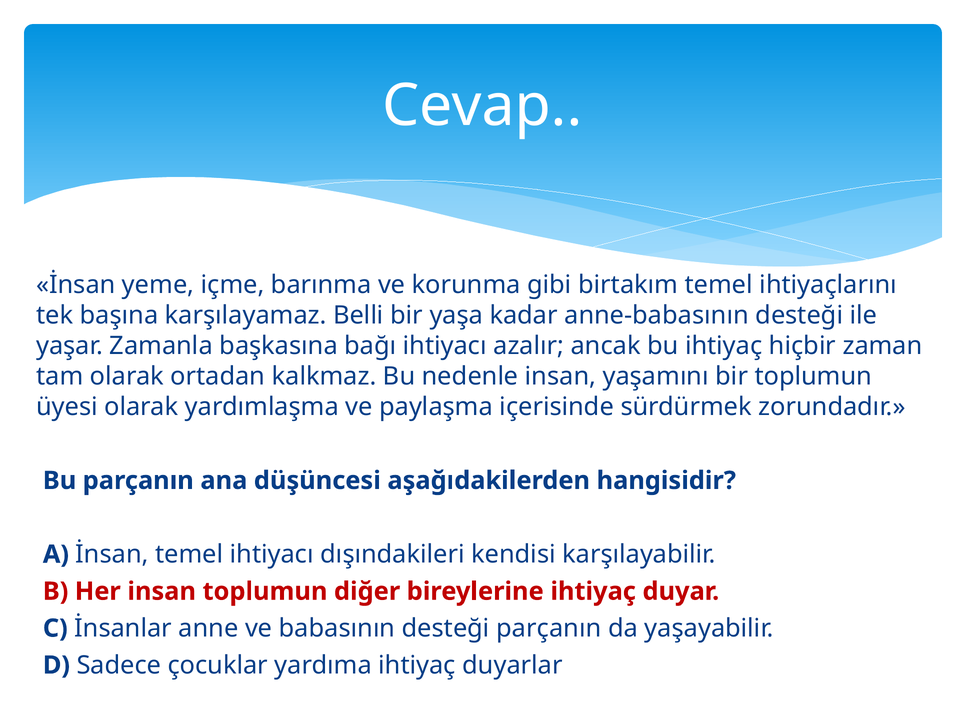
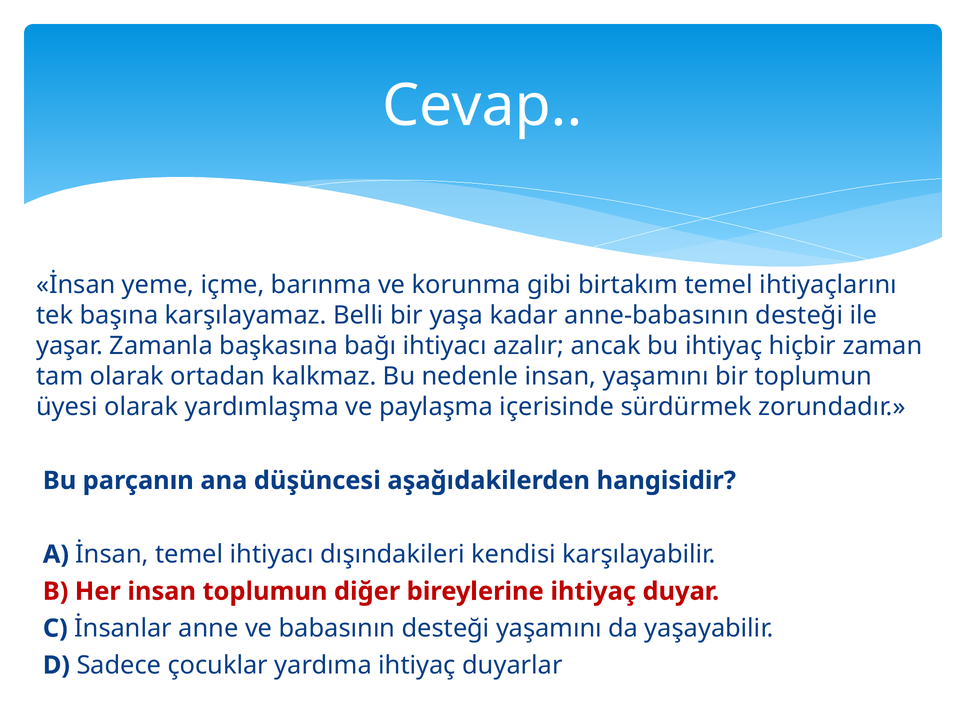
desteği parçanın: parçanın -> yaşamını (549, 629)
